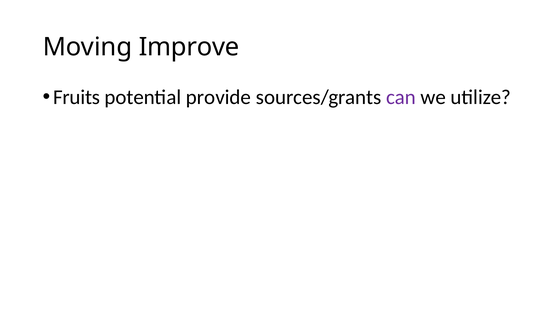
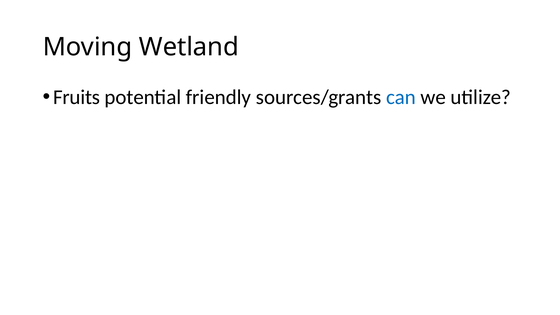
Improve: Improve -> Wetland (189, 47)
provide: provide -> friendly (219, 97)
can colour: purple -> blue (401, 97)
